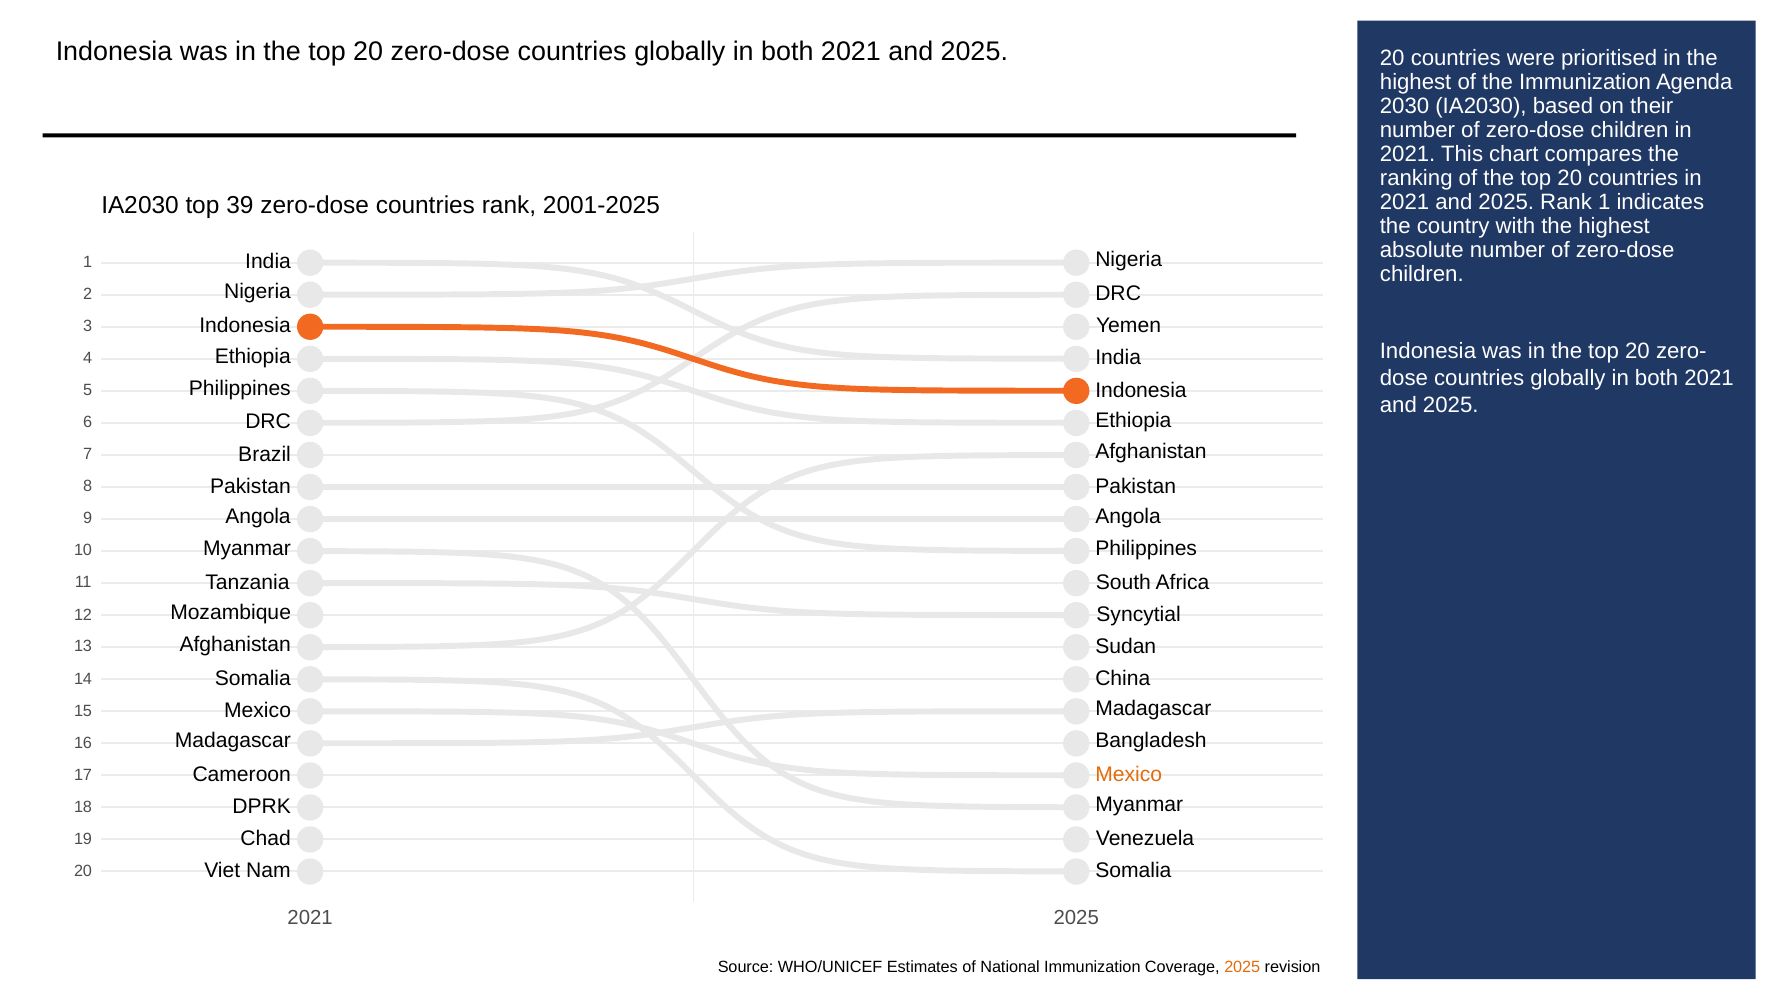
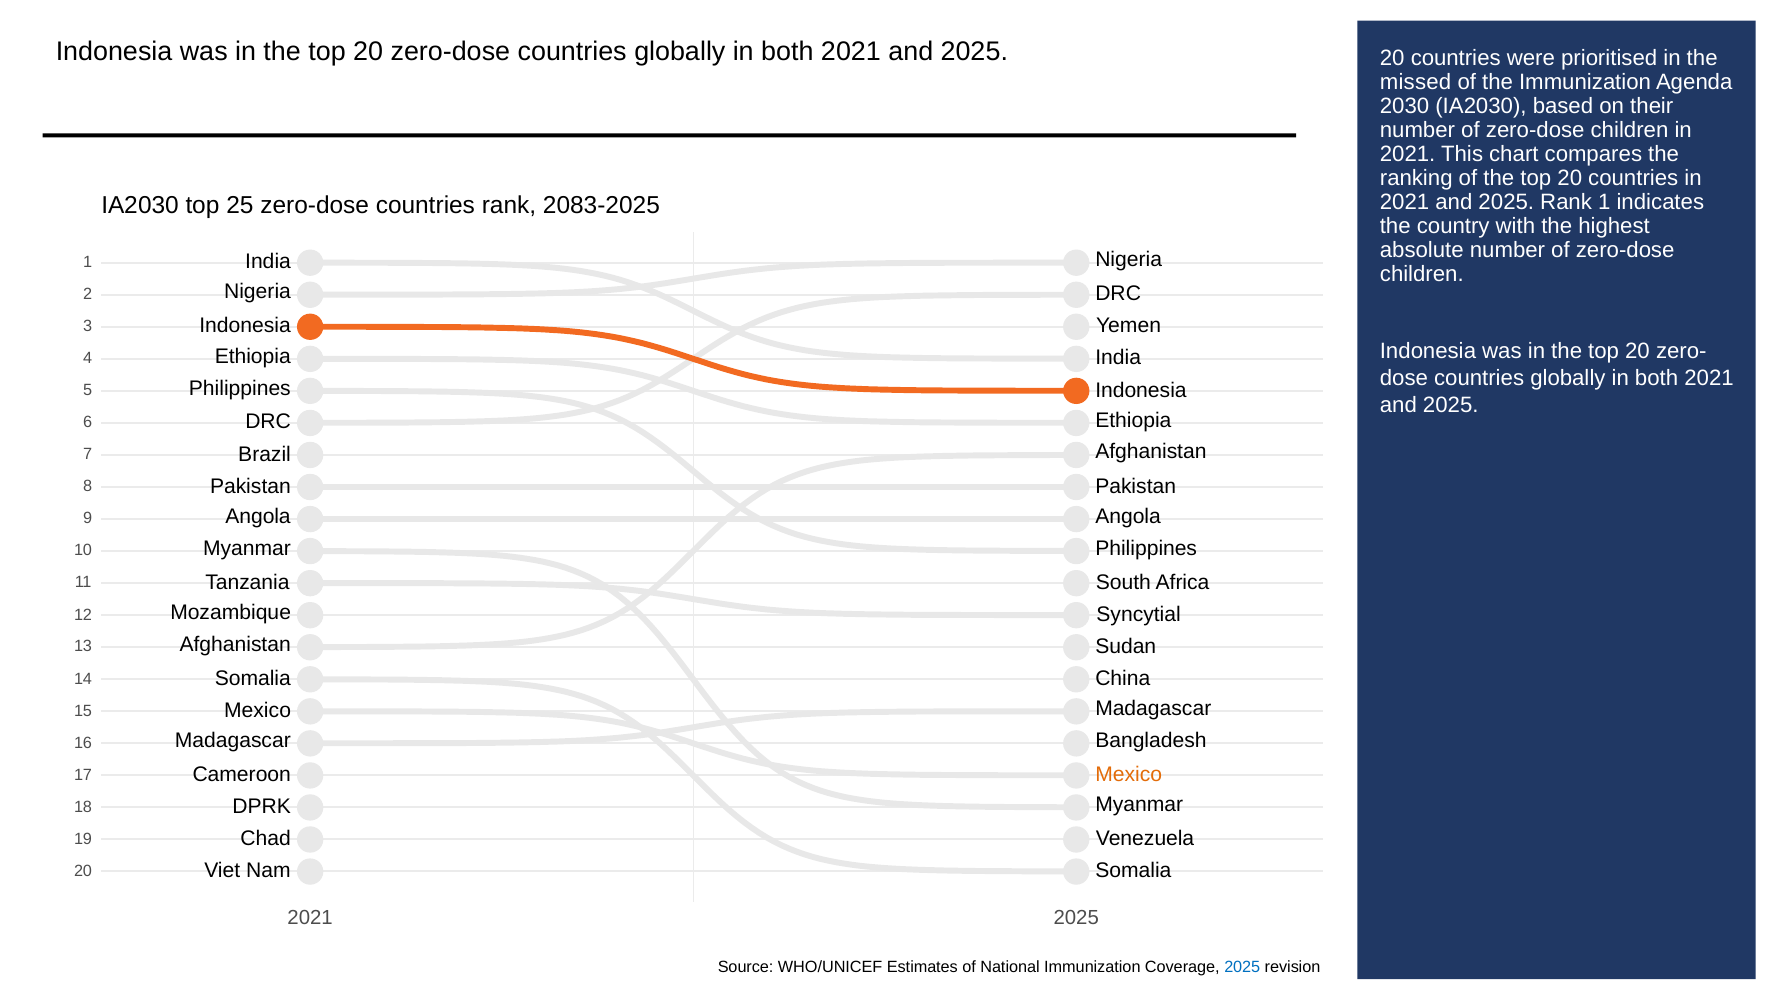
highest: highest -> missed (1416, 82)
39: 39 -> 25 (240, 205)
2001-2025: 2001-2025 -> 2083-2025 (601, 205)
2025 colour: orange -> blue (1242, 968)
